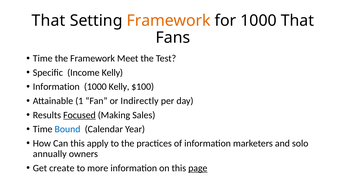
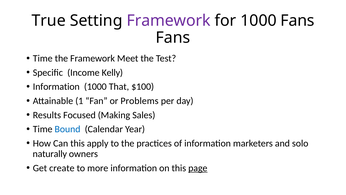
That: That -> True (49, 21)
Framework colour: orange -> purple (169, 21)
1000 That: That -> Fans (297, 21)
1000 Kelly: Kelly -> That (119, 87)
Indirectly: Indirectly -> Problems (140, 101)
Focused underline: present -> none (79, 115)
annually: annually -> naturally (50, 154)
